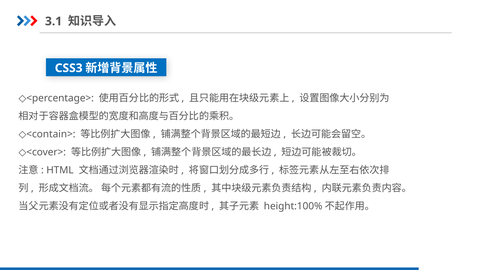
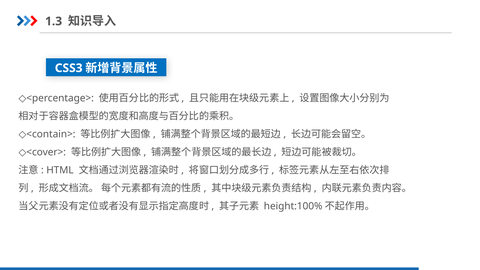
3.1: 3.1 -> 1.3 (54, 21)
